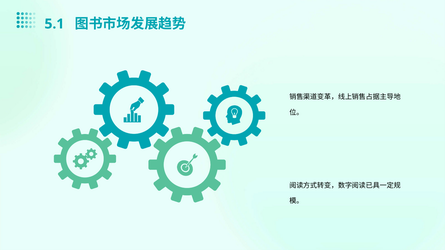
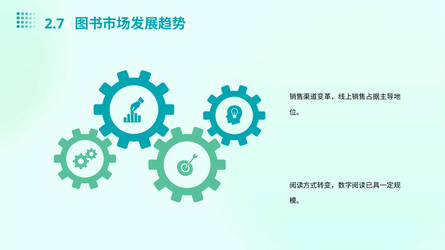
5.1: 5.1 -> 2.7 (54, 24)
